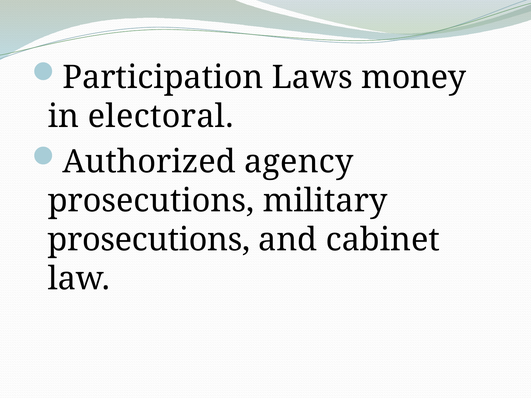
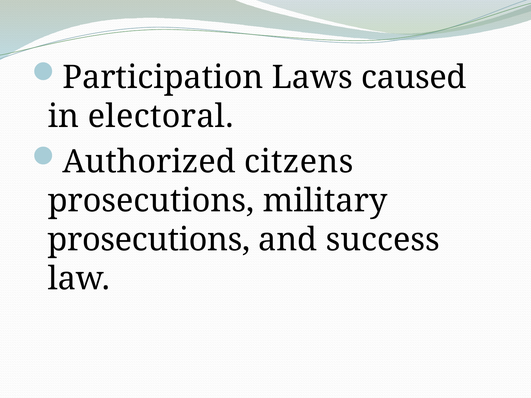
money: money -> caused (414, 77)
agency: agency -> citzens (299, 162)
cabinet: cabinet -> success (383, 240)
